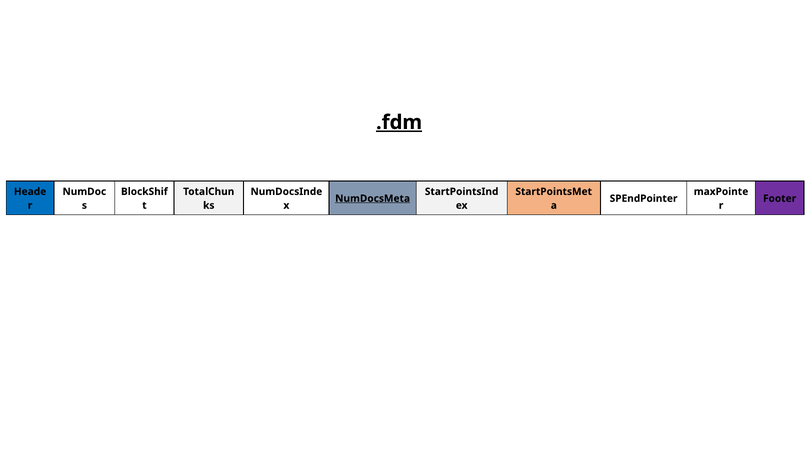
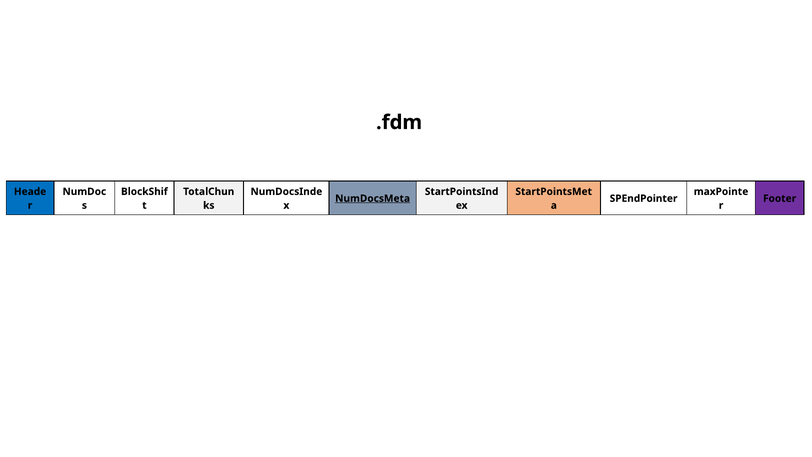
.fdm underline: present -> none (399, 122)
